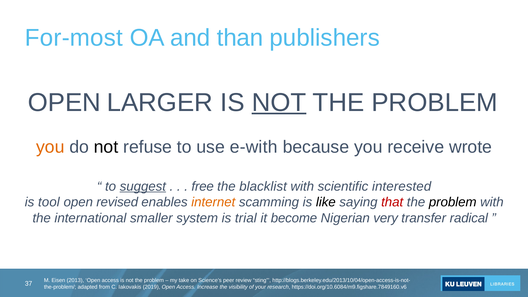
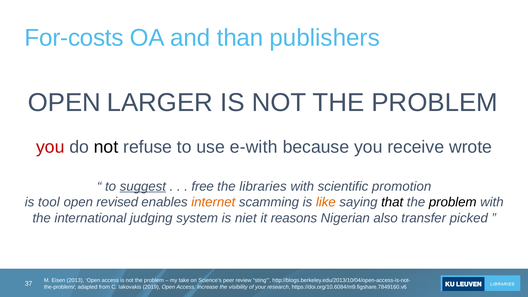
For-most: For-most -> For-costs (74, 38)
NOT underline: present -> none (279, 102)
you colour: orange -> red (50, 147)
blacklist: blacklist -> libraries (263, 186)
interested: interested -> promotion (402, 186)
like colour: black -> orange (326, 202)
that colour: red -> black (392, 202)
smaller: smaller -> judging (151, 218)
trial: trial -> niet (246, 218)
become: become -> reasons (294, 218)
very: very -> also (386, 218)
radical: radical -> picked (469, 218)
